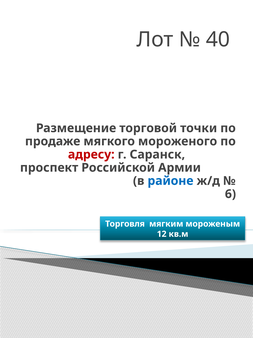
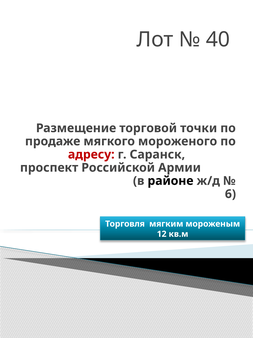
районе colour: blue -> black (170, 180)
